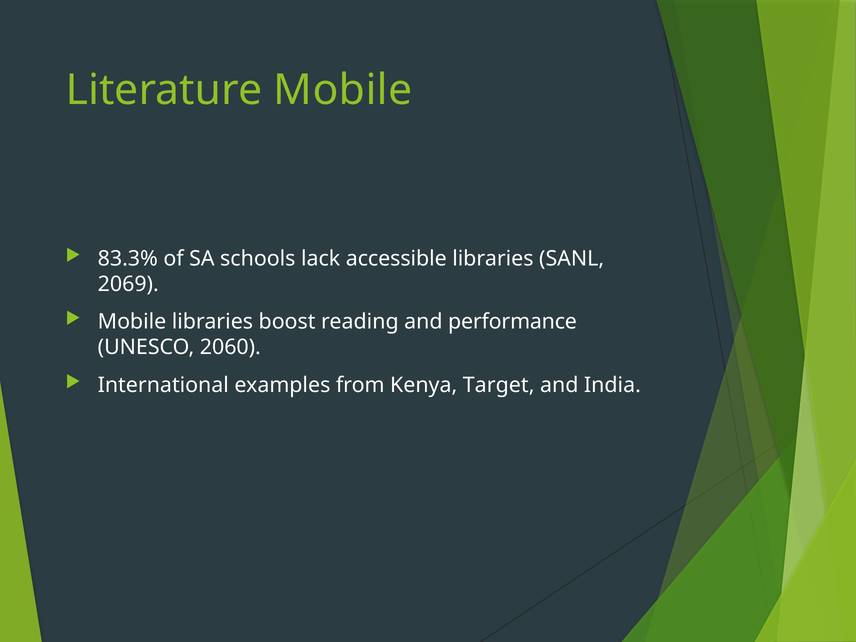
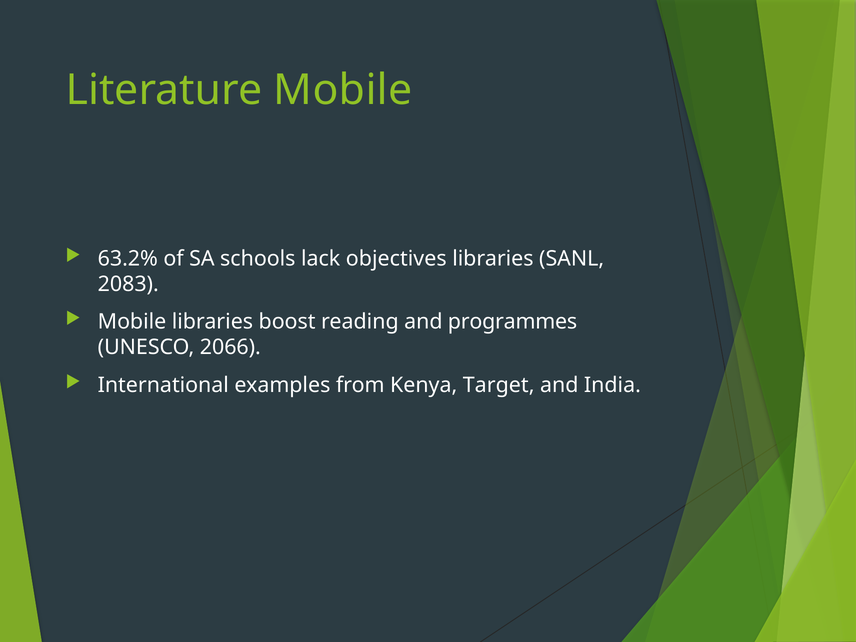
83.3%: 83.3% -> 63.2% (128, 258)
accessible: accessible -> objectives (396, 258)
2069: 2069 -> 2083 (128, 284)
performance: performance -> programmes (513, 322)
2060: 2060 -> 2066 (230, 347)
